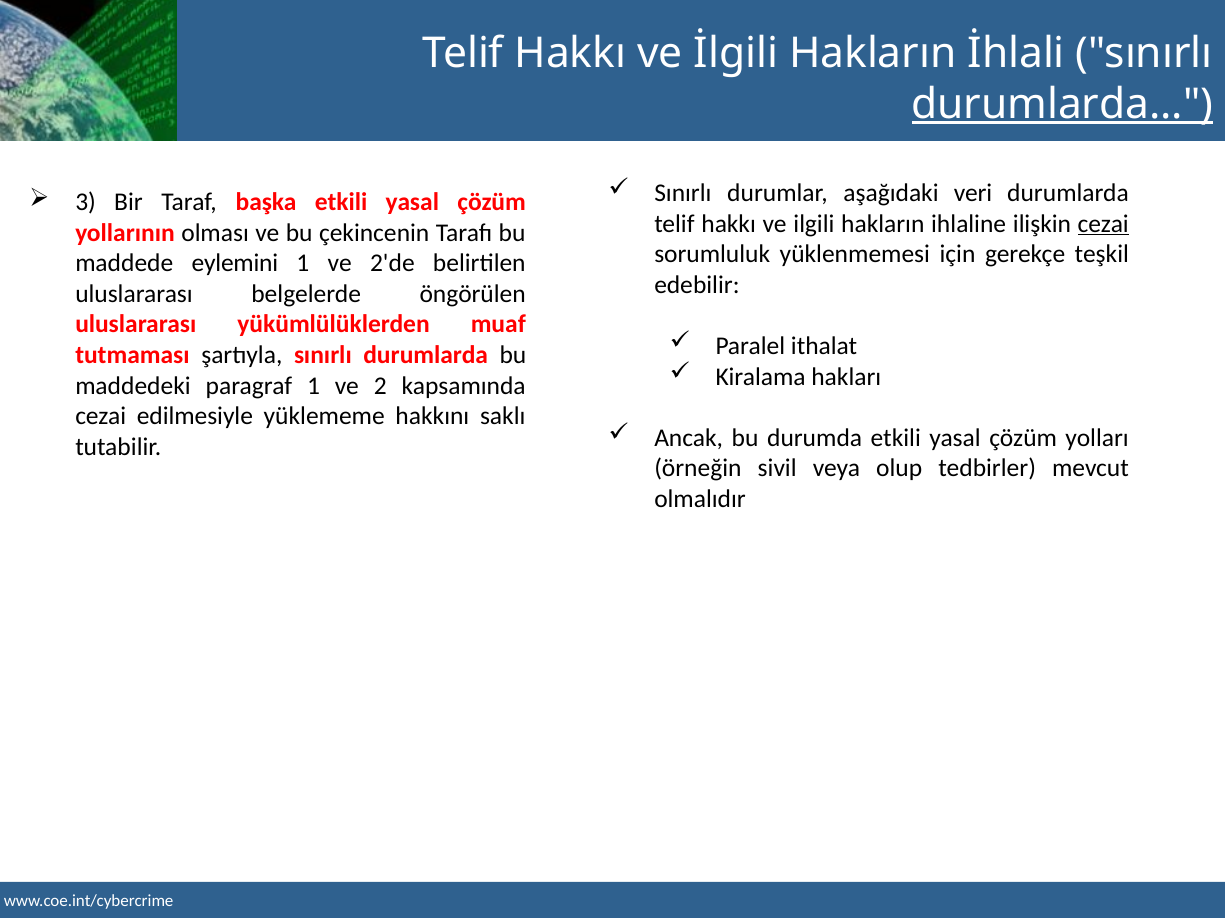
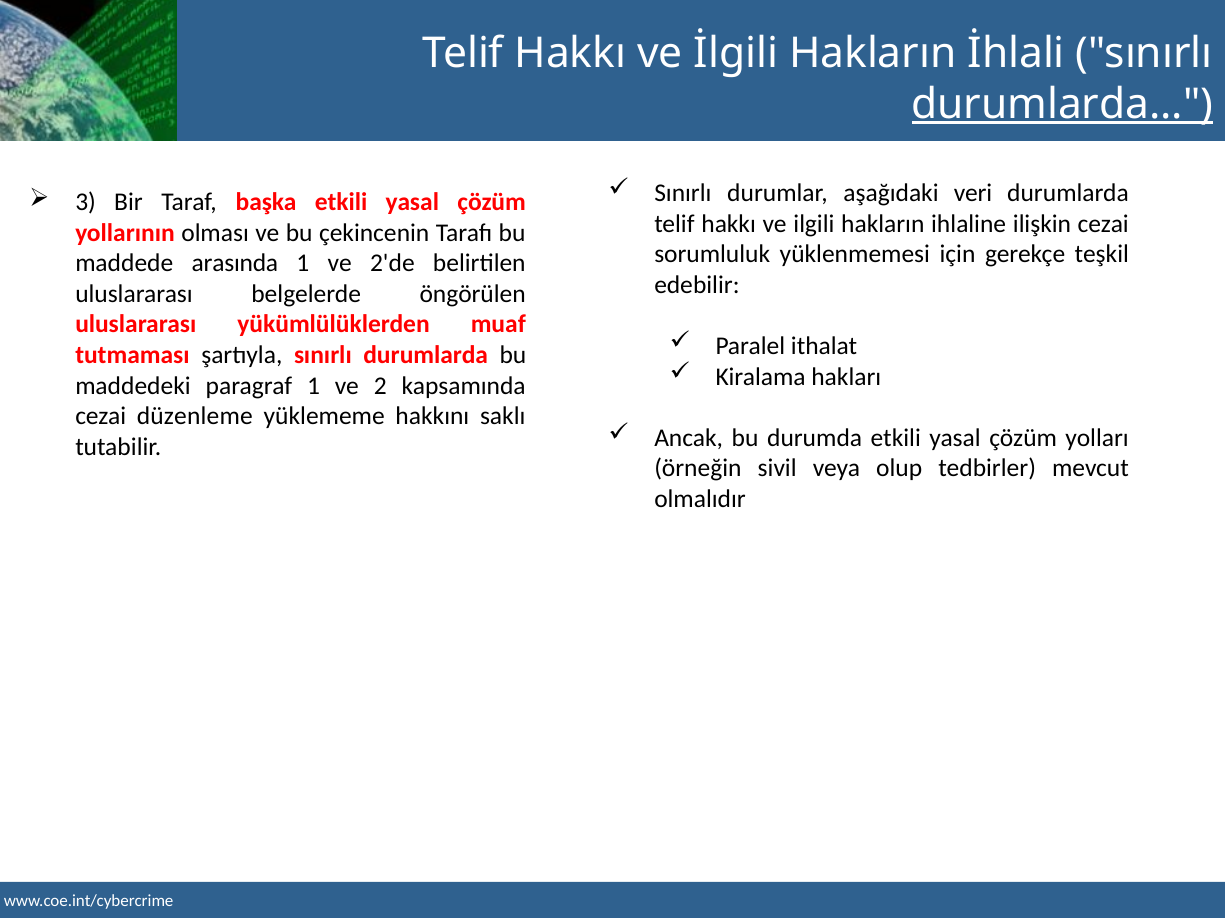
cezai underline: present -> none (1103, 224)
eylemini: eylemini -> arasında (235, 263)
edilmesiyle: edilmesiyle -> düzenleme (195, 417)
